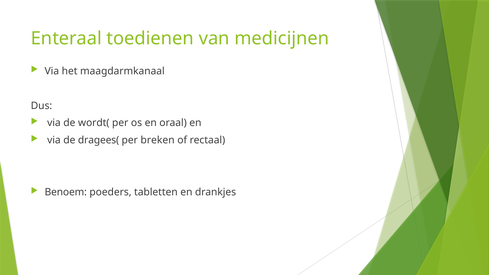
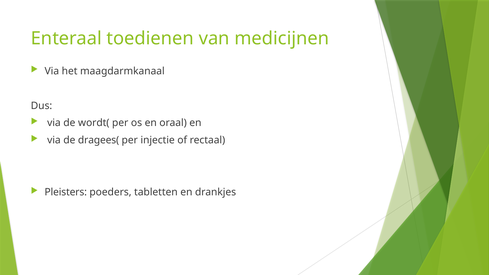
breken: breken -> injectie (158, 140)
Benoem: Benoem -> Pleisters (66, 192)
